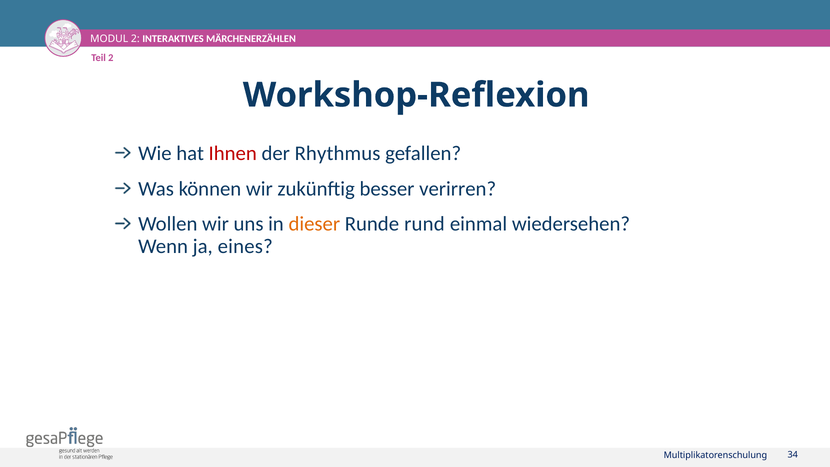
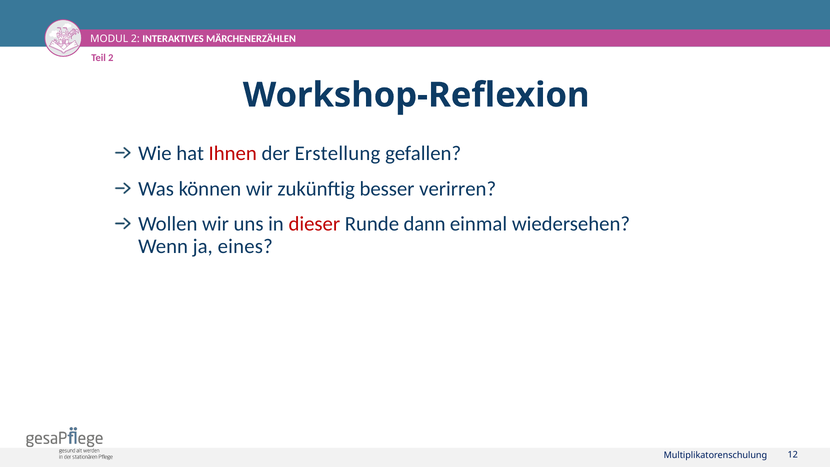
Rhythmus: Rhythmus -> Erstellung (337, 153)
dieser colour: orange -> red (314, 224)
rund: rund -> dann (425, 224)
34: 34 -> 12 (793, 454)
